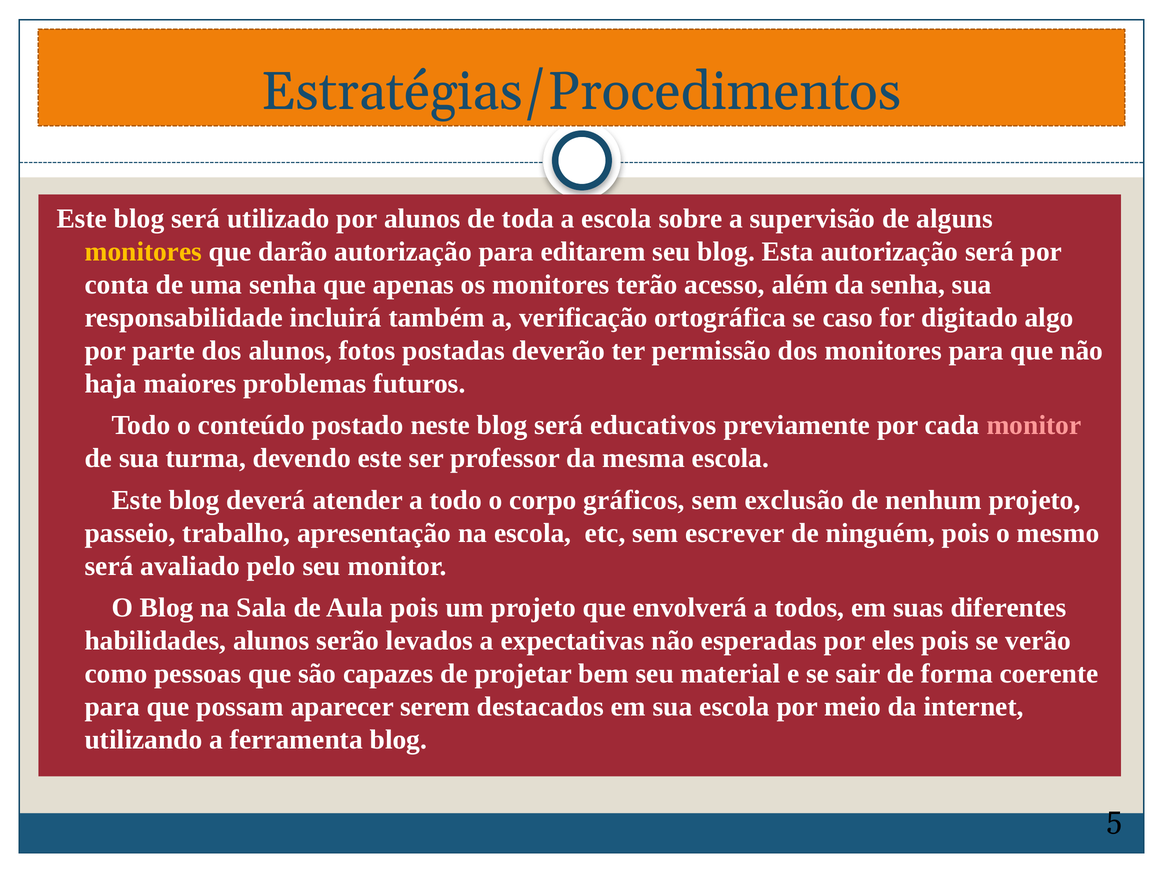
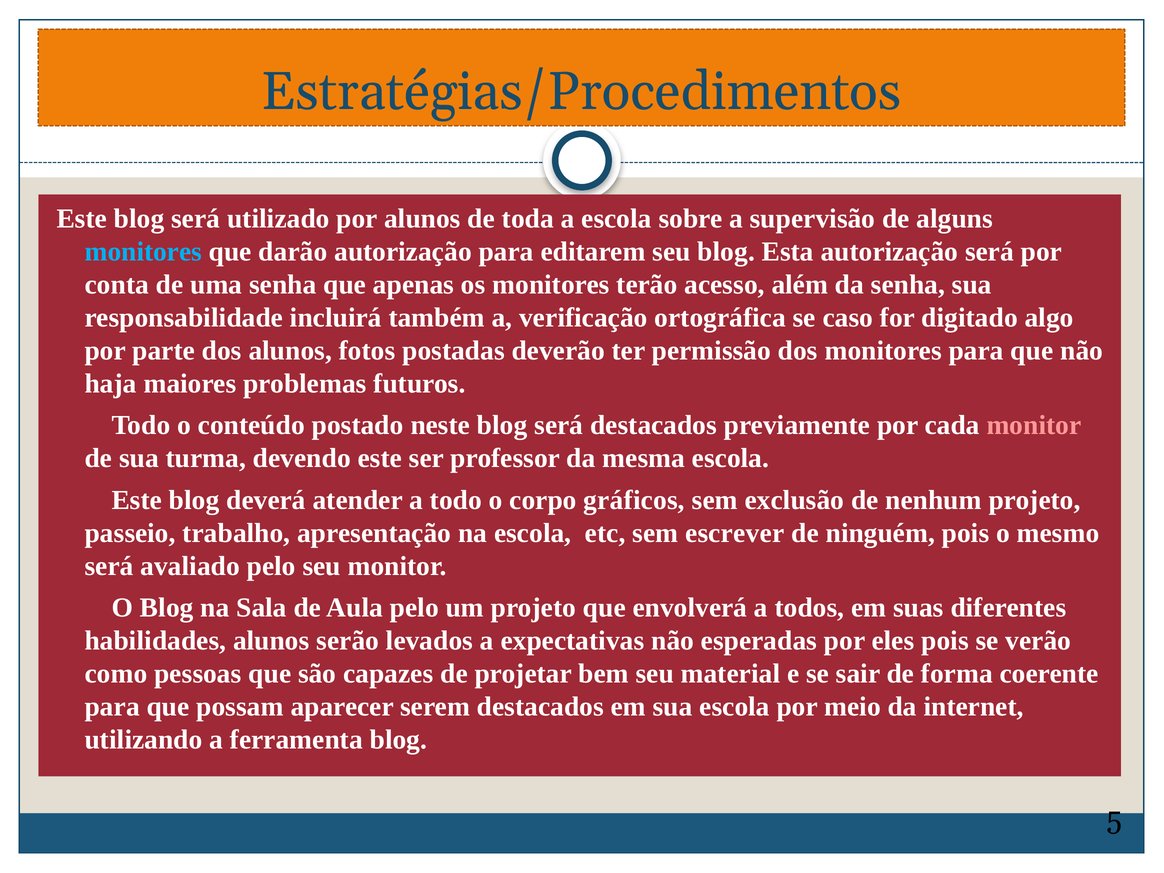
monitores colour: yellow -> light blue (143, 252)
será educativos: educativos -> destacados (654, 425)
Aula pois: pois -> pelo (414, 608)
